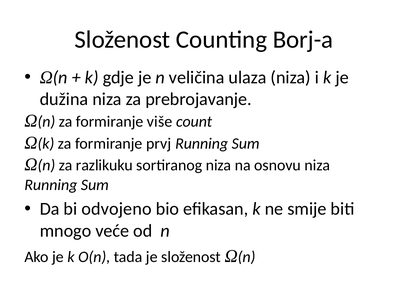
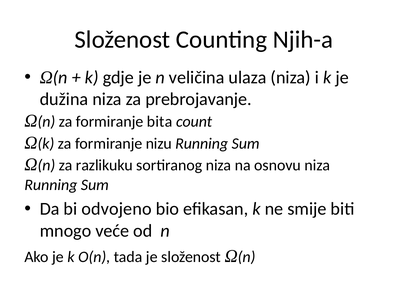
Borj-a: Borj-a -> Njih-a (303, 39)
više: više -> bita (160, 122)
prvj: prvj -> nizu (159, 144)
